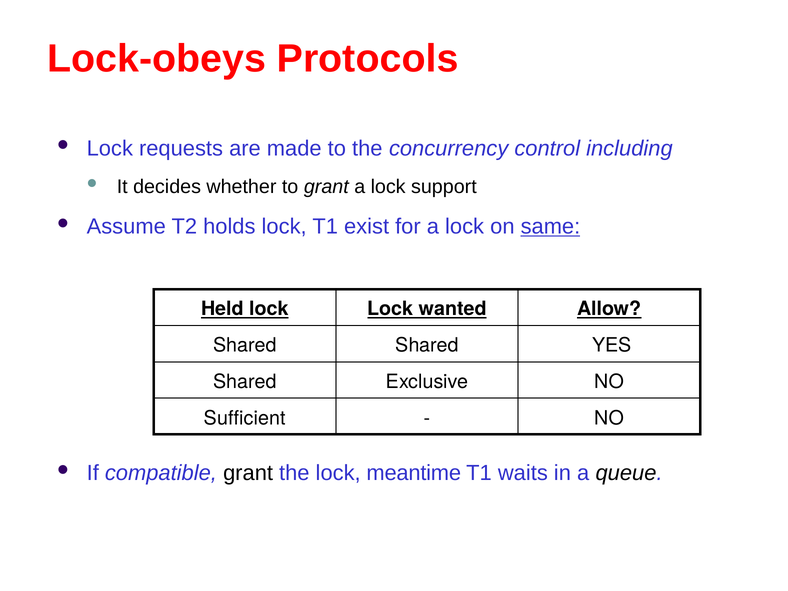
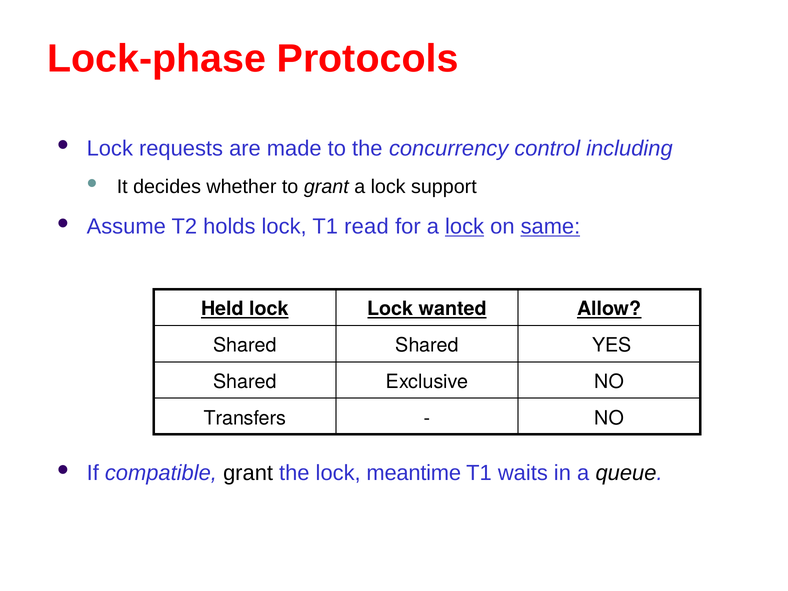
Lock-obeys: Lock-obeys -> Lock-phase (157, 59)
exist: exist -> read (366, 227)
lock underline: none -> present (465, 227)
Sufficient: Sufficient -> Transfers (245, 418)
